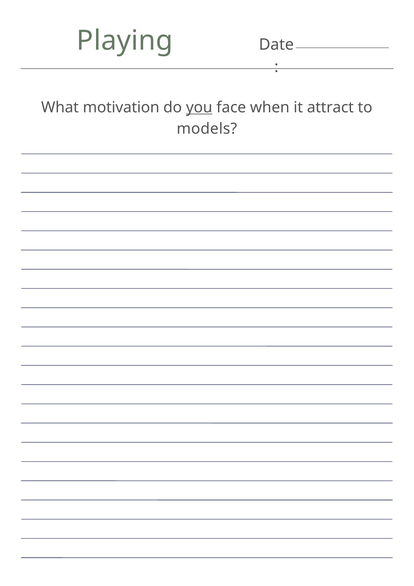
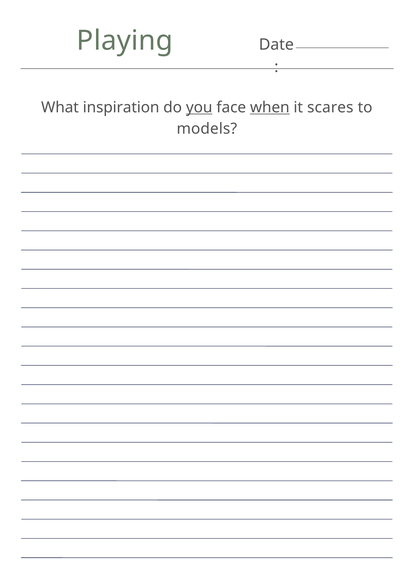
motivation: motivation -> inspiration (121, 107)
when underline: none -> present (270, 107)
attract: attract -> scares (330, 107)
